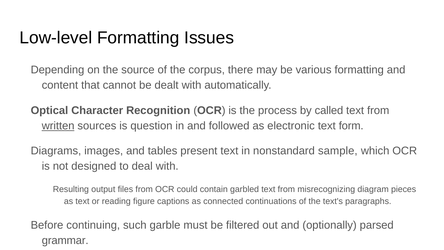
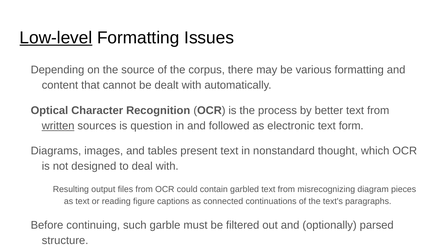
Low-level underline: none -> present (56, 38)
called: called -> better (329, 110)
sample: sample -> thought (338, 151)
grammar: grammar -> structure (65, 240)
